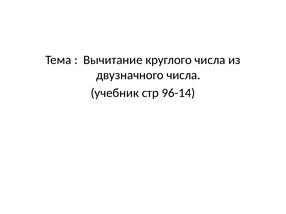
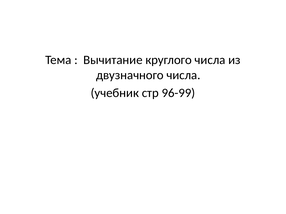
96-14: 96-14 -> 96-99 (178, 93)
